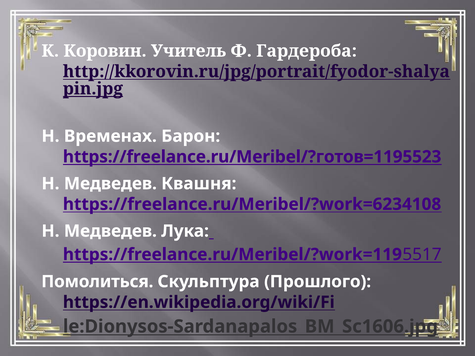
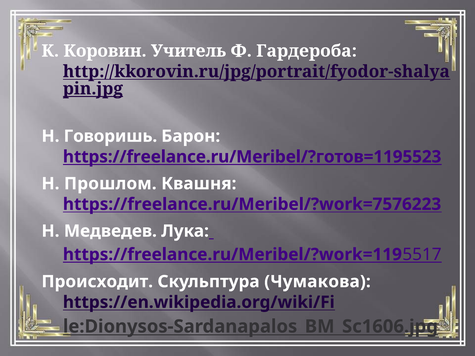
Временах: Временах -> Говоришь (110, 136)
Медведев: Медведев -> Прошлом (110, 184)
https://freelance.ru/Meribel/?work=6234108: https://freelance.ru/Meribel/?work=6234108 -> https://freelance.ru/Meribel/?work=7576223 (252, 204)
Помолиться: Помолиться -> Происходит (97, 282)
Прошлого: Прошлого -> Чумакова (317, 282)
